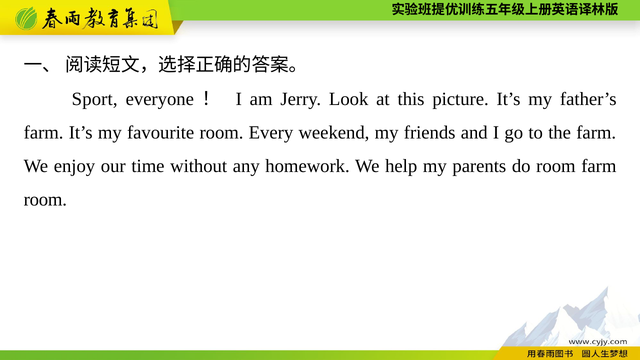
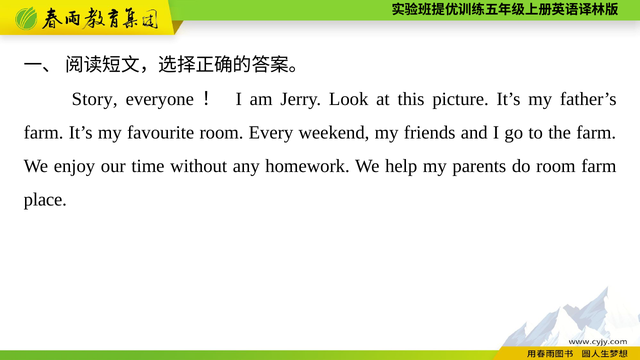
Sport: Sport -> Story (95, 99)
room: room -> place (45, 200)
